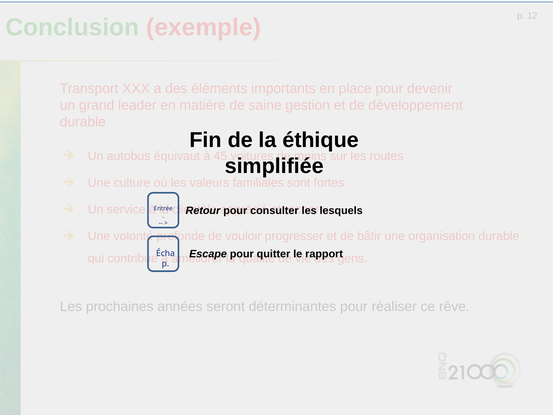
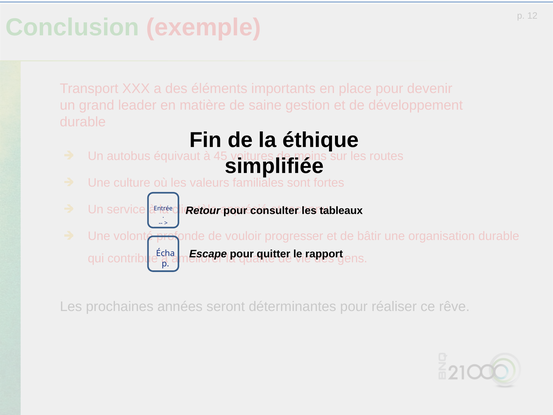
lesquels: lesquels -> tableaux (341, 210)
